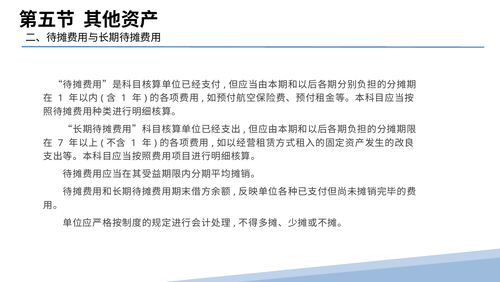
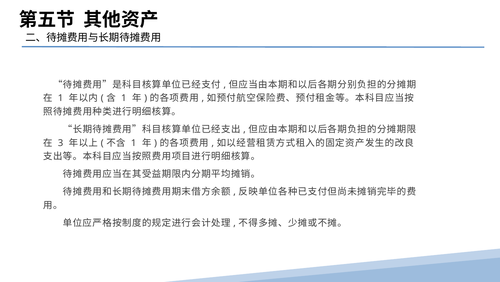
7: 7 -> 3 (61, 143)
